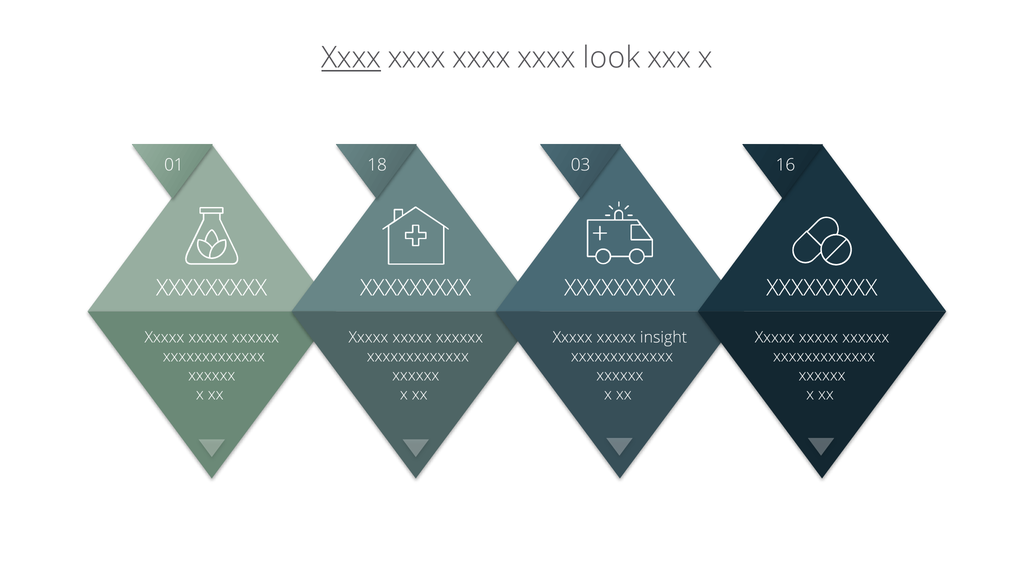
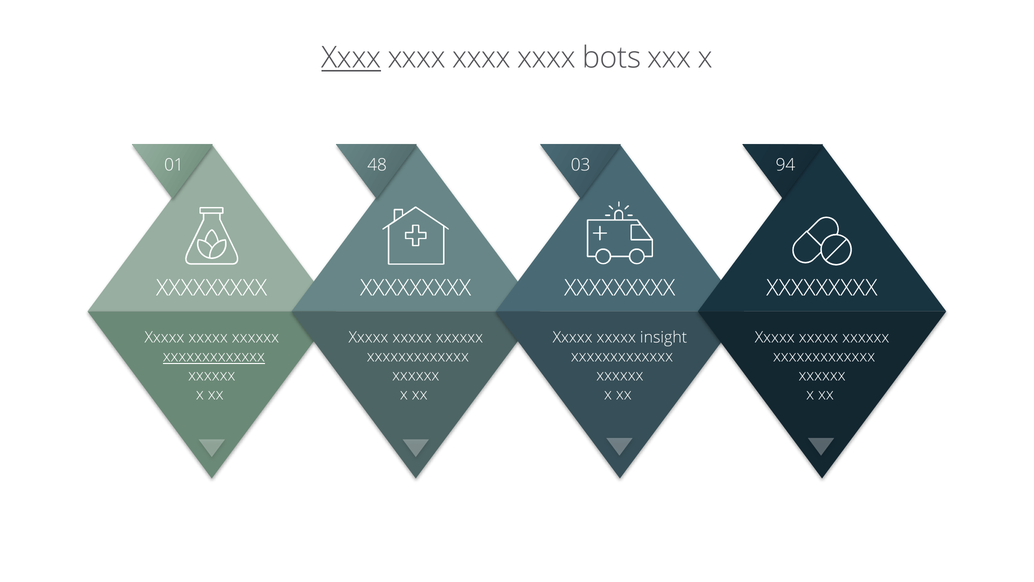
look: look -> bots (612, 58)
18: 18 -> 48 (377, 165)
16: 16 -> 94 (785, 165)
xxxxxxxxxxxxx underline: none -> present (214, 356)
